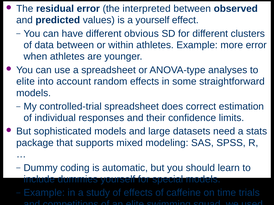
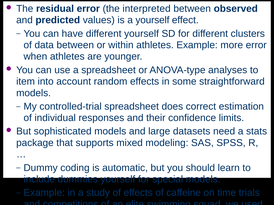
different obvious: obvious -> yourself (142, 34)
elite: elite -> item (26, 82)
